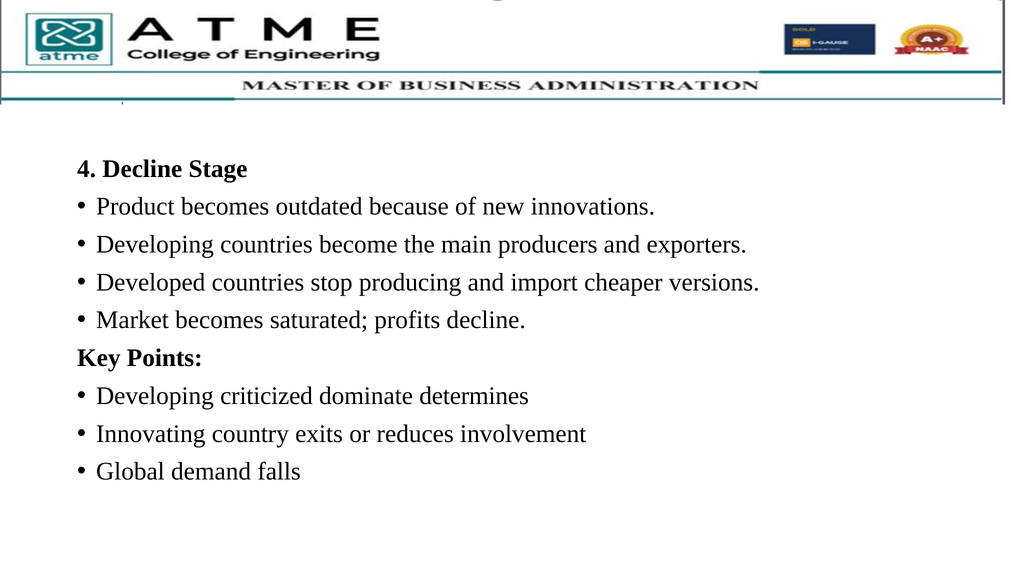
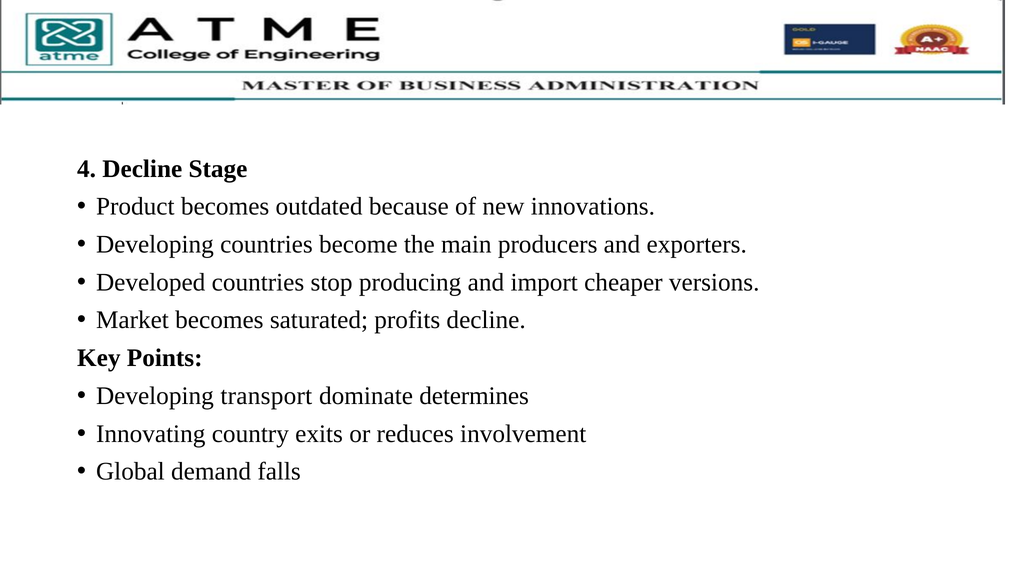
criticized: criticized -> transport (266, 396)
